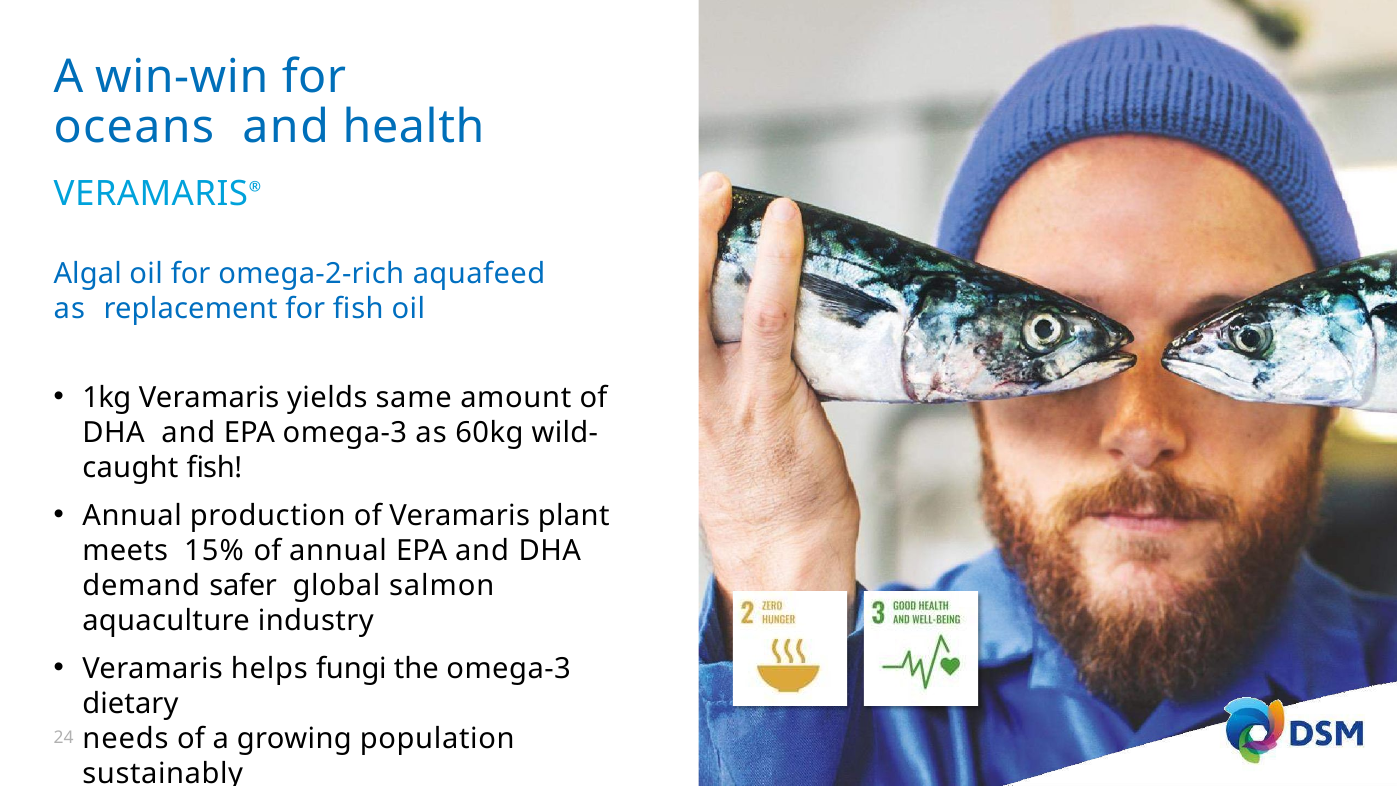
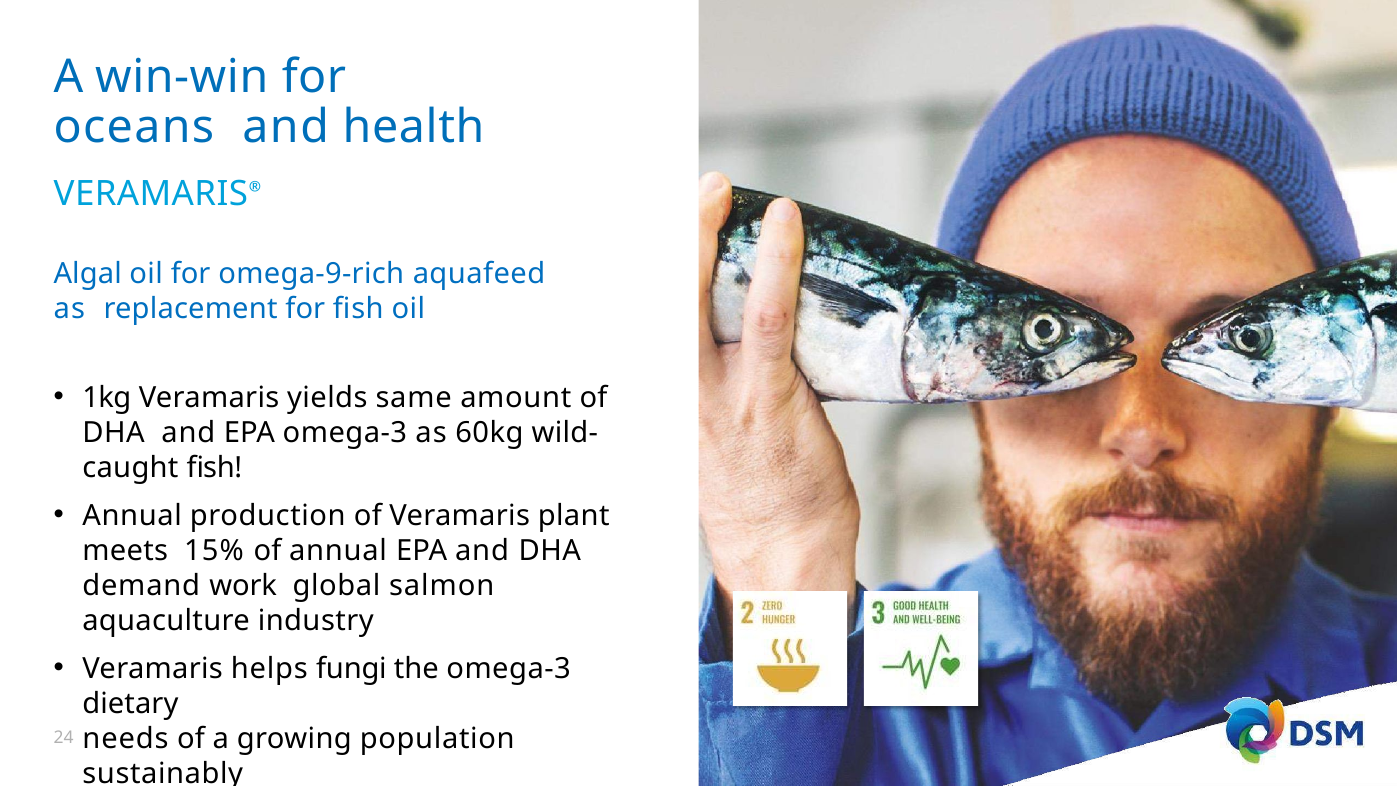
omega-2-rich: omega-2-rich -> omega-9-rich (311, 274)
safer: safer -> work (243, 586)
